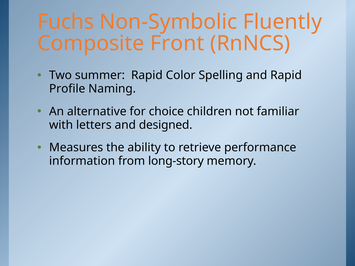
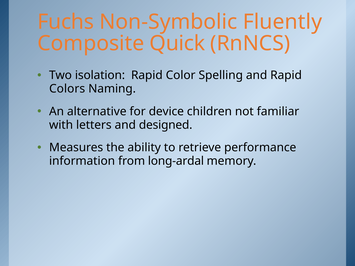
Front: Front -> Quick (177, 44)
summer: summer -> isolation (100, 75)
Profile: Profile -> Colors (67, 89)
choice: choice -> device (166, 111)
long-story: long-story -> long-ardal (176, 161)
